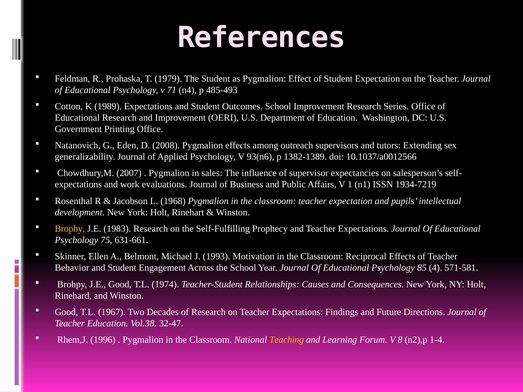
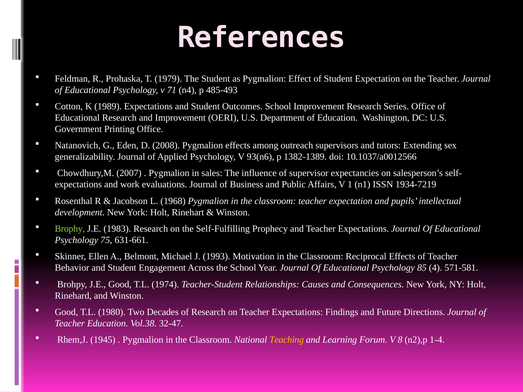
Brophy colour: yellow -> light green (70, 229)
1967: 1967 -> 1980 (112, 312)
1996: 1996 -> 1945 (103, 340)
